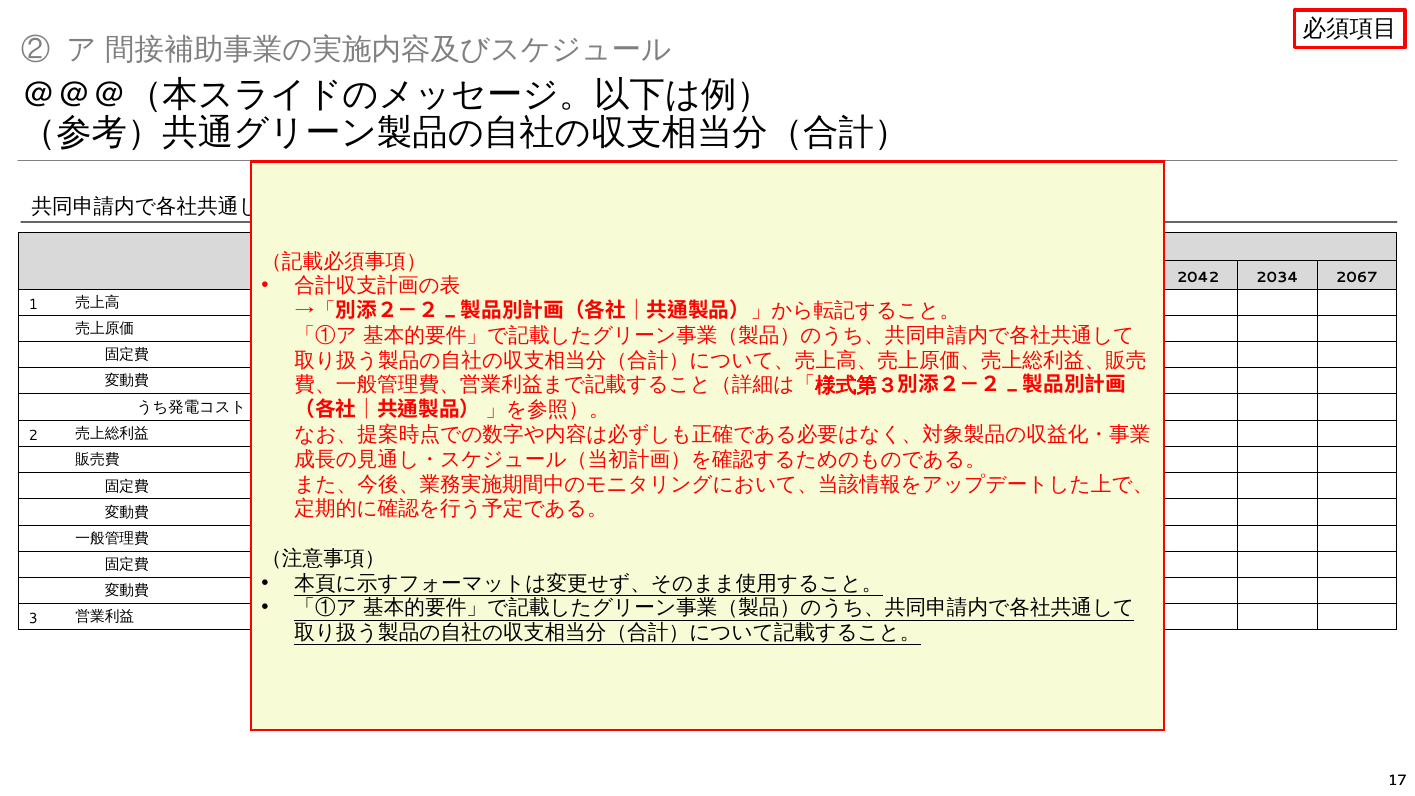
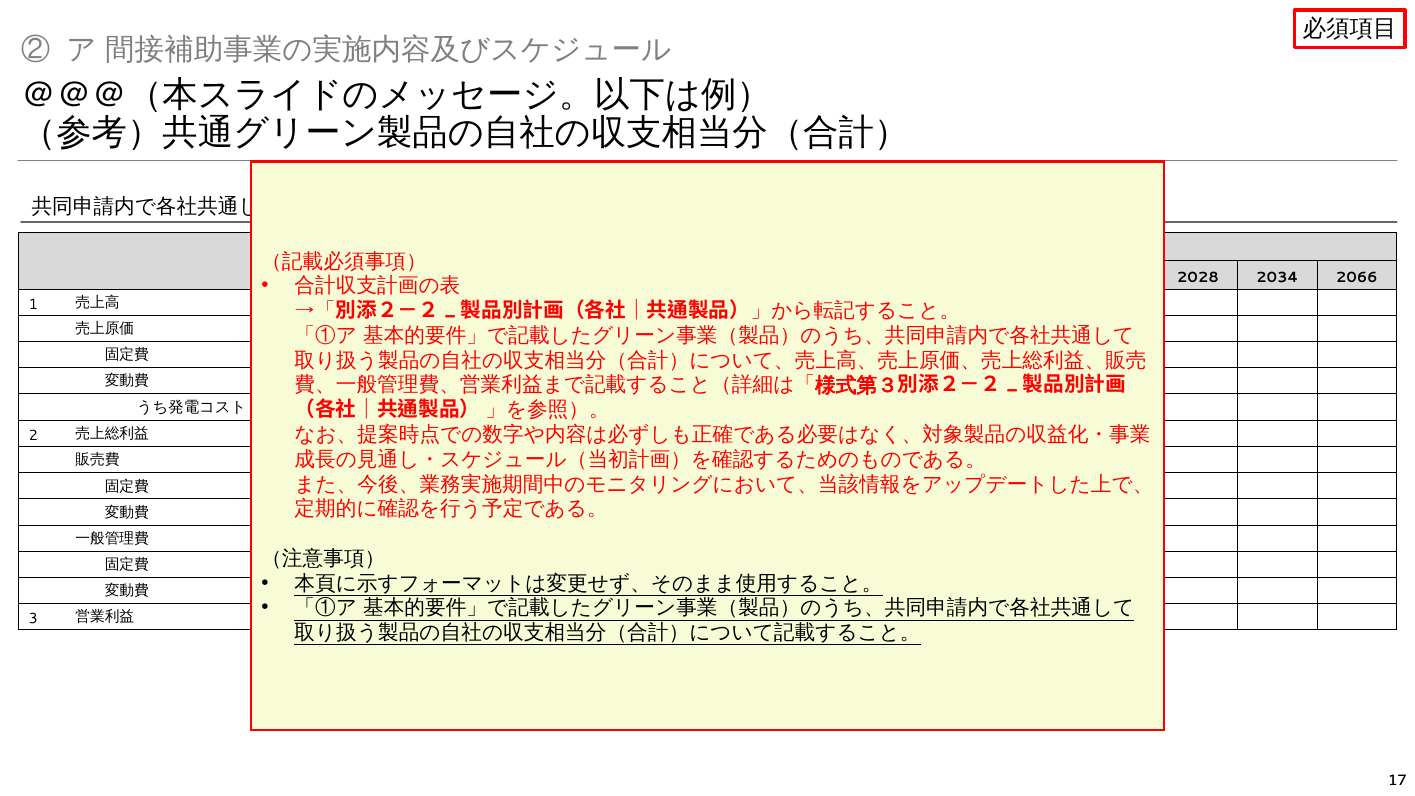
2042: 2042 -> 2028 (1198, 277)
2067: 2067 -> 2066 (1357, 277)
